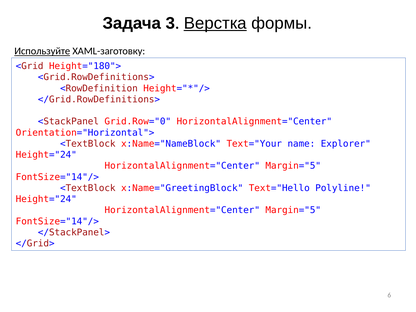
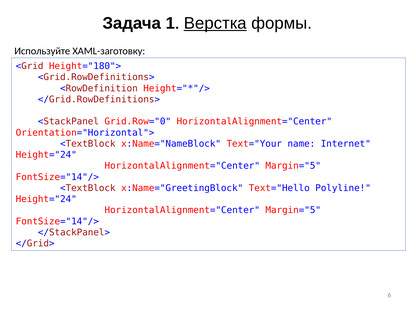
3: 3 -> 1 (170, 23)
Используйте underline: present -> none (42, 51)
Explorer: Explorer -> Internet (346, 144)
